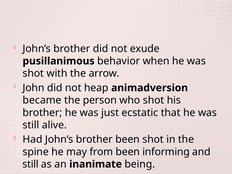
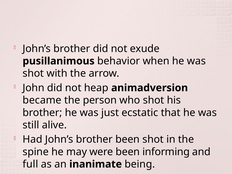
from: from -> were (101, 152)
still: still -> full (30, 164)
